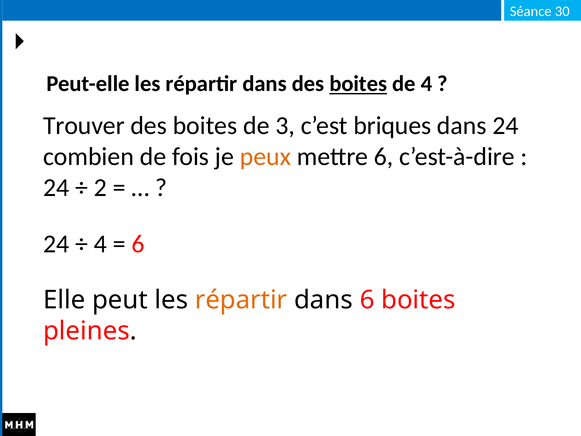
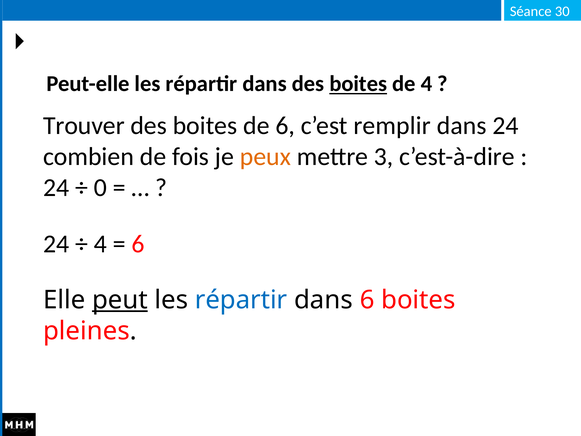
de 3: 3 -> 6 (285, 125)
briques: briques -> remplir (392, 125)
mettre 6: 6 -> 3 (384, 156)
2: 2 -> 0 (100, 187)
peut underline: none -> present (120, 300)
répartir colour: orange -> blue (241, 300)
